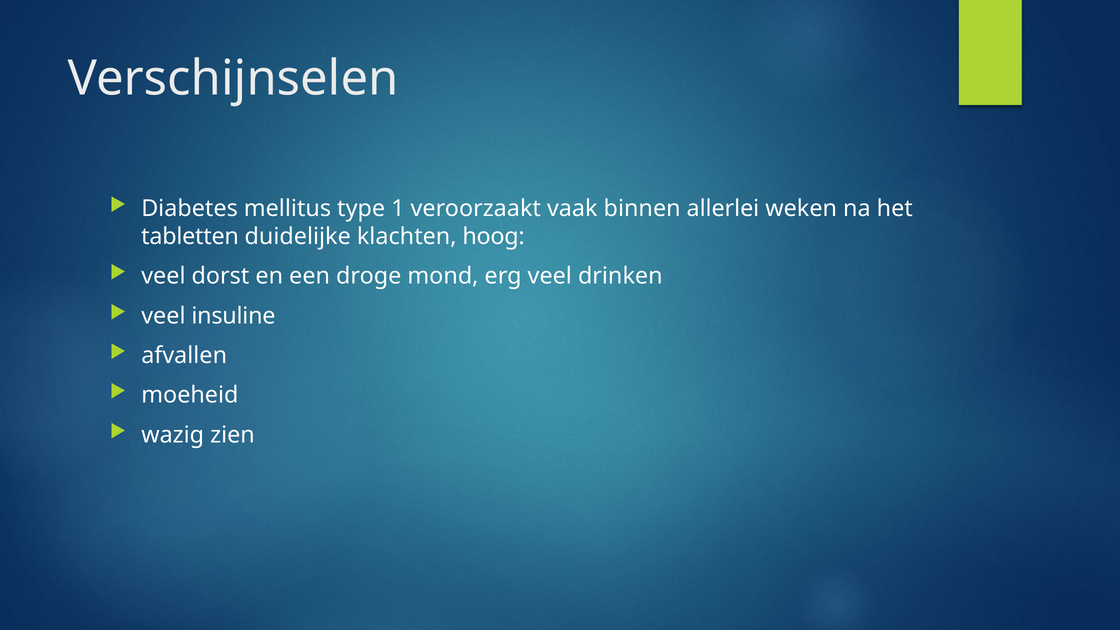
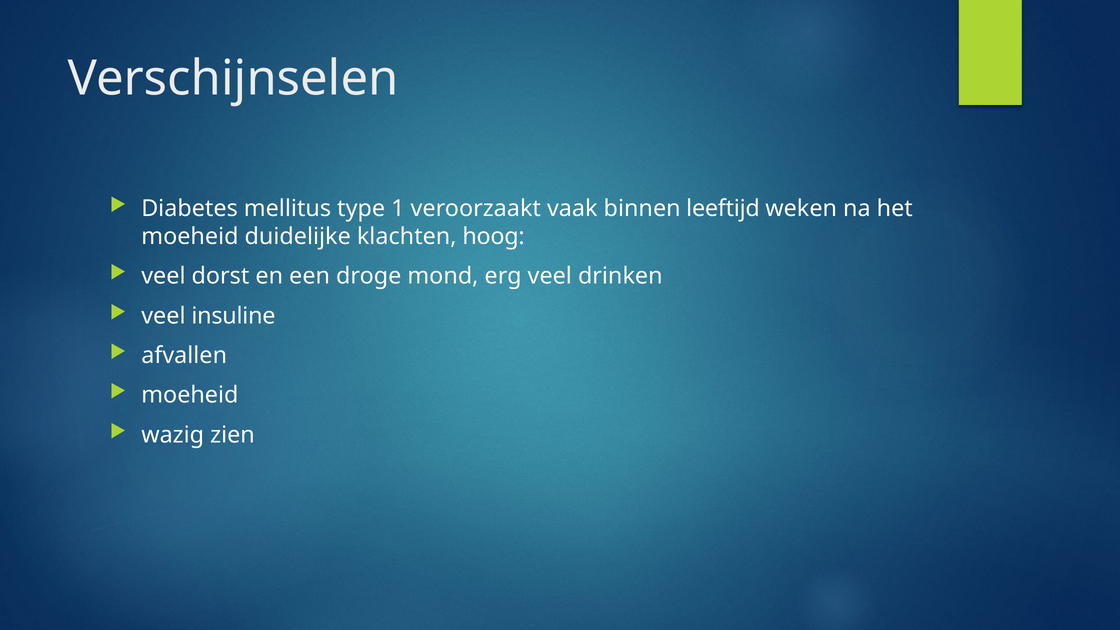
allerlei: allerlei -> leeftijd (723, 208)
tabletten: tabletten -> moeheid (190, 236)
